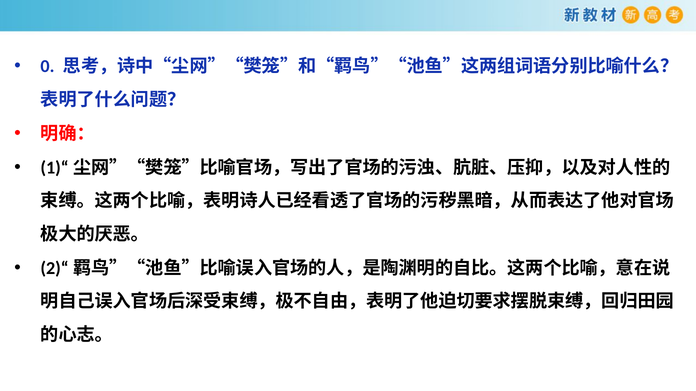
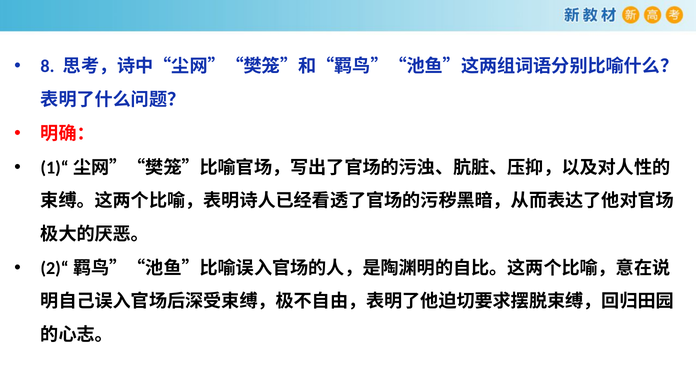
0: 0 -> 8 (47, 66)
